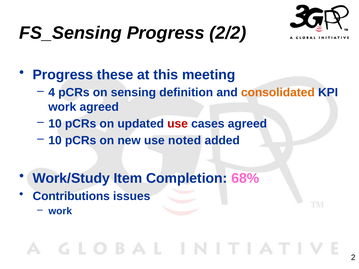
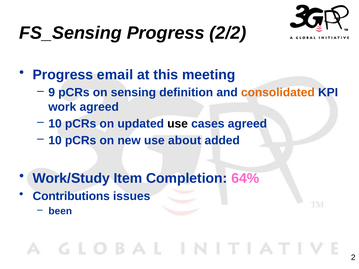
these: these -> email (115, 75)
4: 4 -> 9 (52, 93)
use colour: red -> black (178, 124)
noted: noted -> about (185, 140)
68%: 68% -> 64% (245, 179)
work: work -> been (60, 211)
